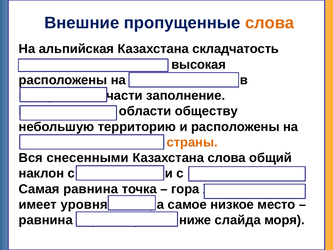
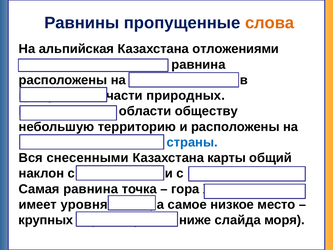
Внешние: Внешние -> Равнины (82, 23)
складчатость: складчатость -> отложениями (236, 49)
высокая: высокая -> равнина (198, 64)
заполнение: заполнение -> природных (186, 96)
страны colour: orange -> blue (192, 142)
Казахстана слова: слова -> карты (227, 158)
равнина: равнина -> крупных (46, 220)
